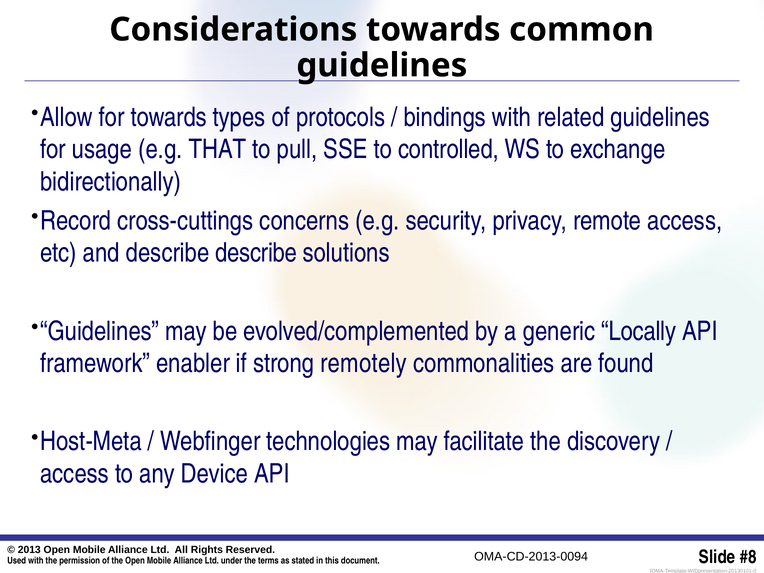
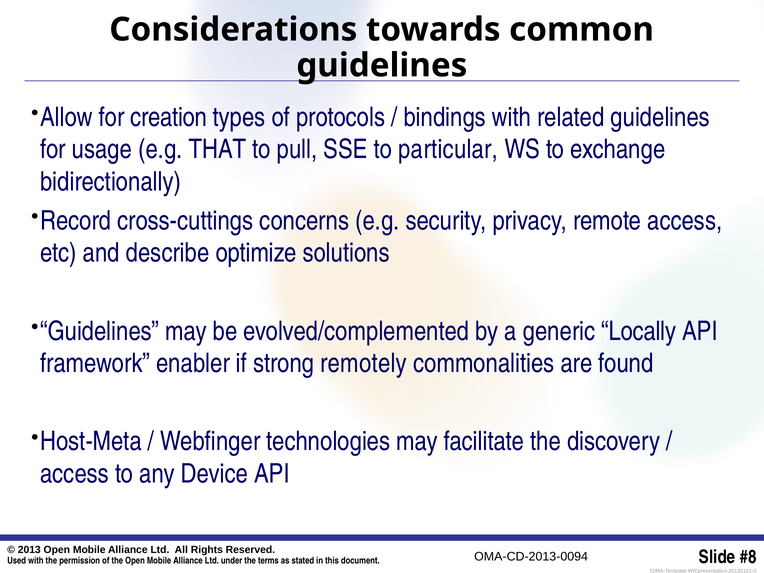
for towards: towards -> creation (169, 117)
controlled: controlled -> particular (448, 149)
describe describe: describe -> optimize (256, 253)
